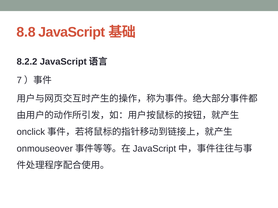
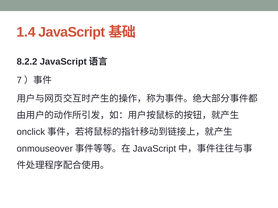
8.8: 8.8 -> 1.4 (26, 32)
